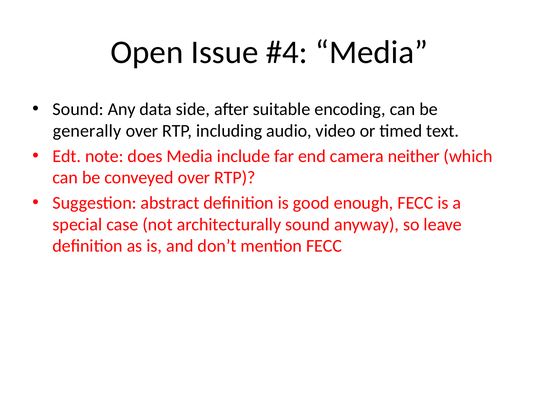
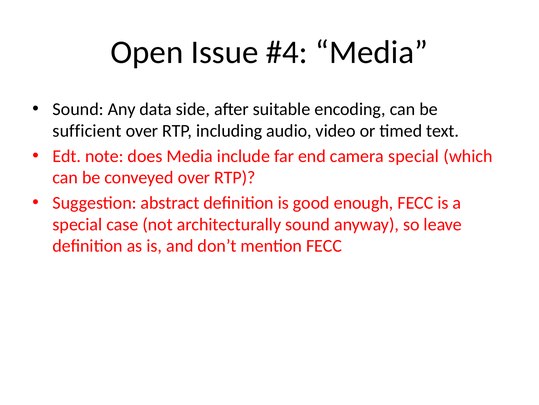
generally: generally -> sufficient (87, 131)
camera neither: neither -> special (414, 156)
